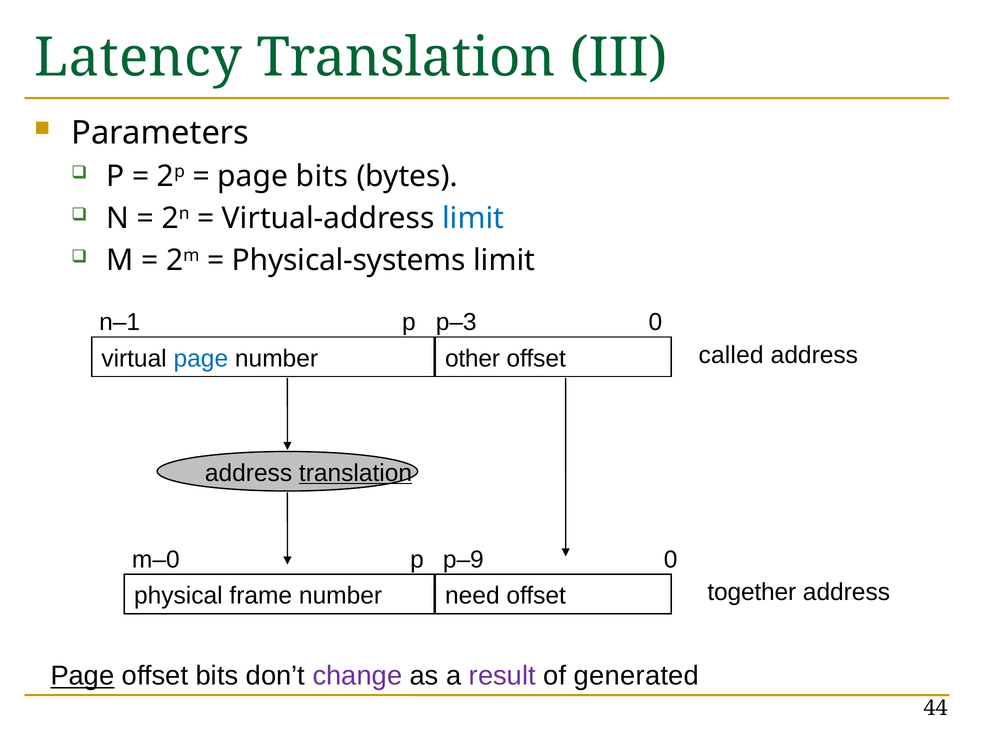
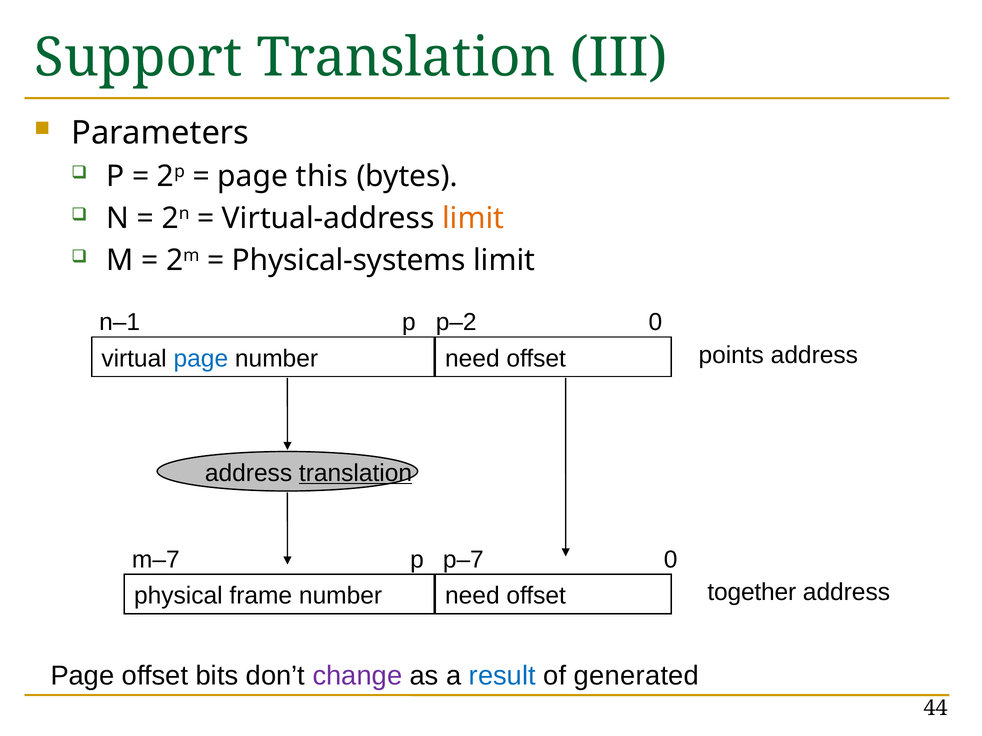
Latency: Latency -> Support (138, 58)
page bits: bits -> this (322, 177)
limit colour: blue -> orange (473, 219)
p–3: p–3 -> p–2 (456, 323)
other: other -> need (472, 359)
called: called -> points (731, 355)
m–0: m–0 -> m–7 (156, 560)
p–9: p–9 -> p–7 (463, 560)
Page underline: present -> none (82, 676)
result colour: purple -> blue (502, 676)
